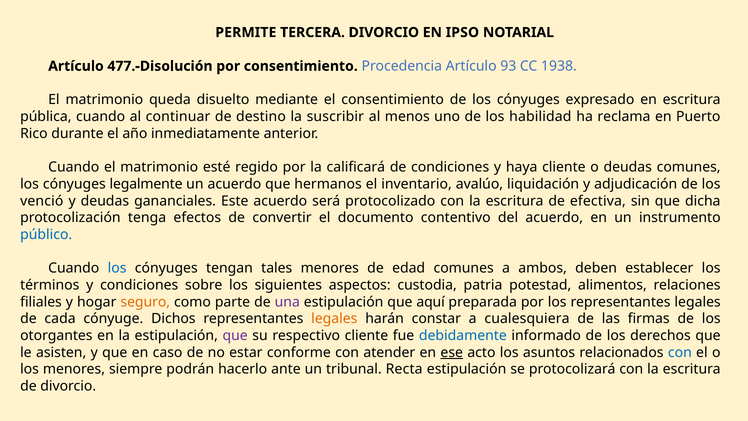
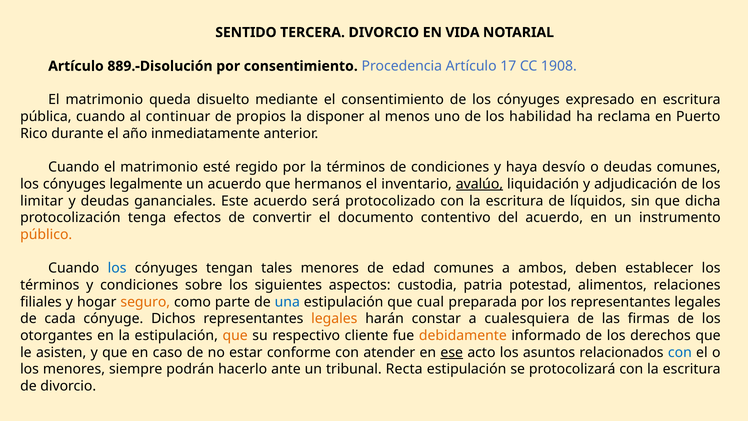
PERMITE: PERMITE -> SENTIDO (246, 32)
IPSO: IPSO -> VIDA (463, 32)
477.-Disolución: 477.-Disolución -> 889.-Disolución (160, 66)
93: 93 -> 17 (508, 66)
1938: 1938 -> 1908 (559, 66)
destino: destino -> propios (261, 117)
suscribir: suscribir -> disponer (335, 117)
la calificará: calificará -> términos (356, 167)
haya cliente: cliente -> desvío (564, 167)
avalúo underline: none -> present (479, 184)
venció: venció -> limitar (42, 201)
efectiva: efectiva -> líquidos (598, 201)
público colour: blue -> orange (46, 234)
una colour: purple -> blue (287, 302)
aquí: aquí -> cual (430, 302)
que colour: purple -> orange (235, 335)
debidamente colour: blue -> orange (463, 335)
